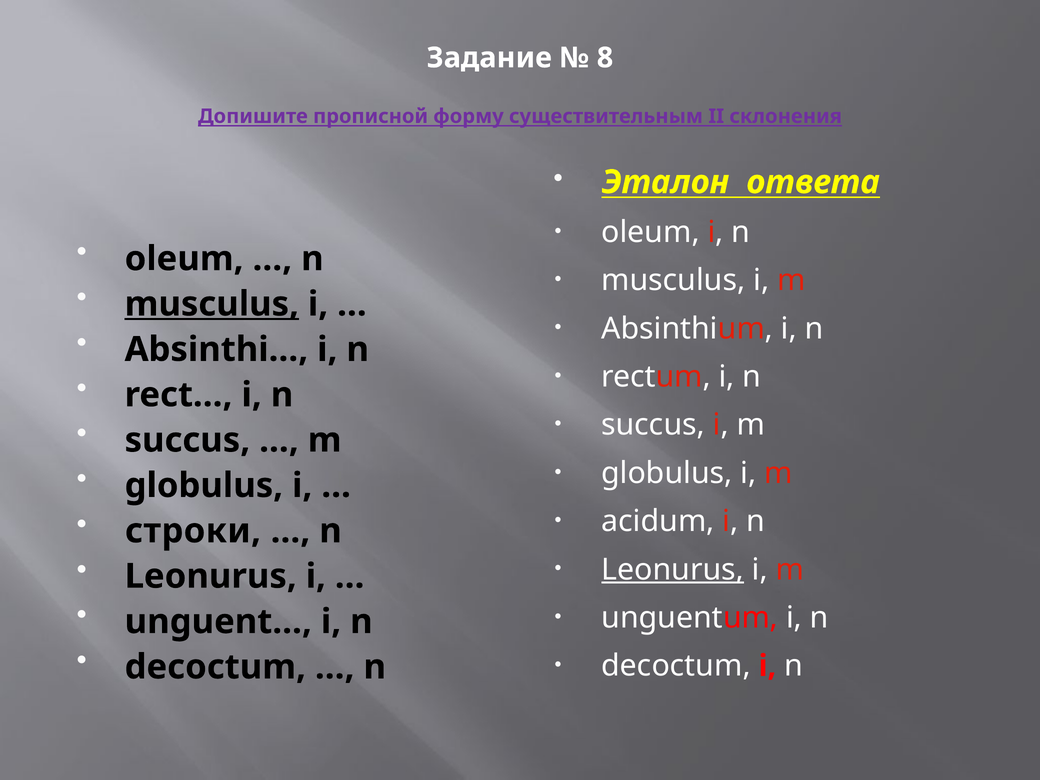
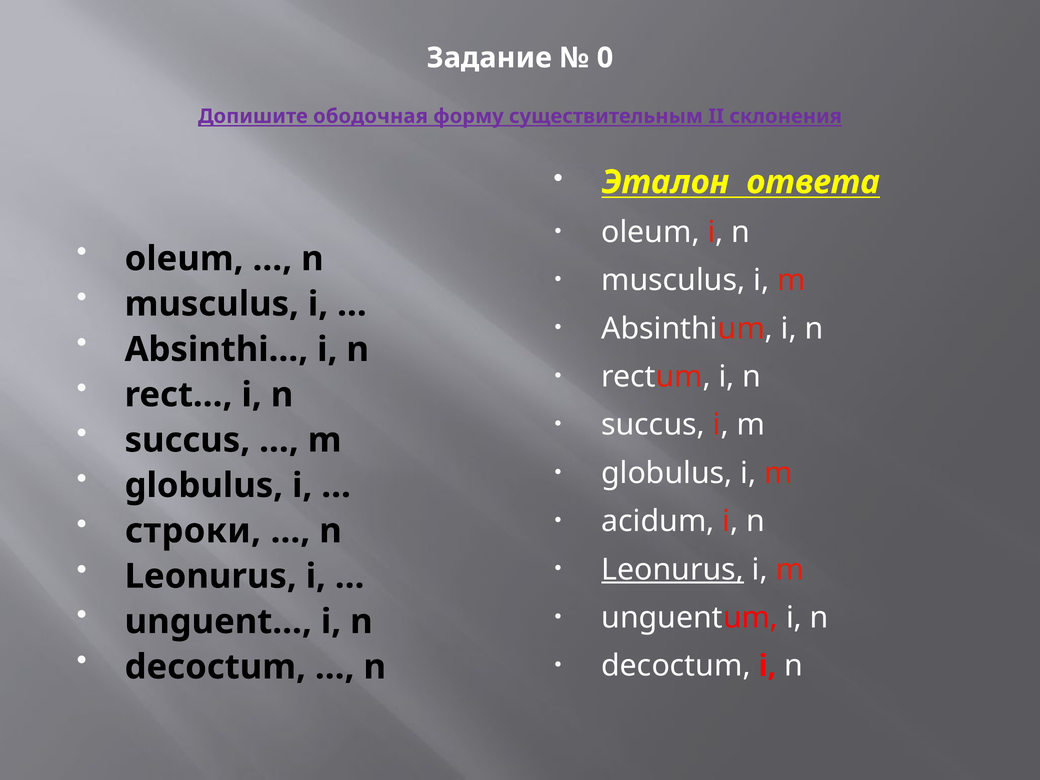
8: 8 -> 0 (605, 58)
прописной: прописной -> ободочная (370, 116)
musculus underline: present -> none (212, 304)
